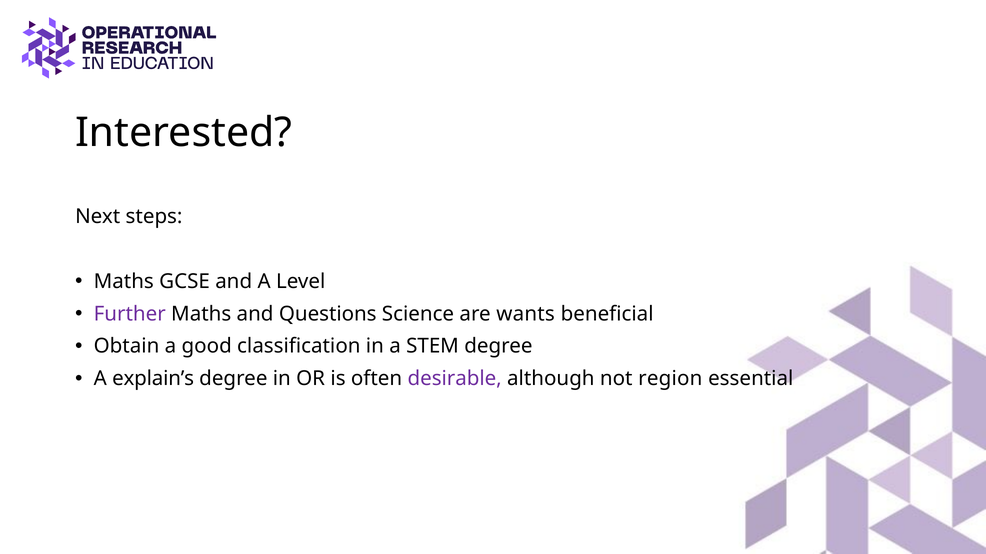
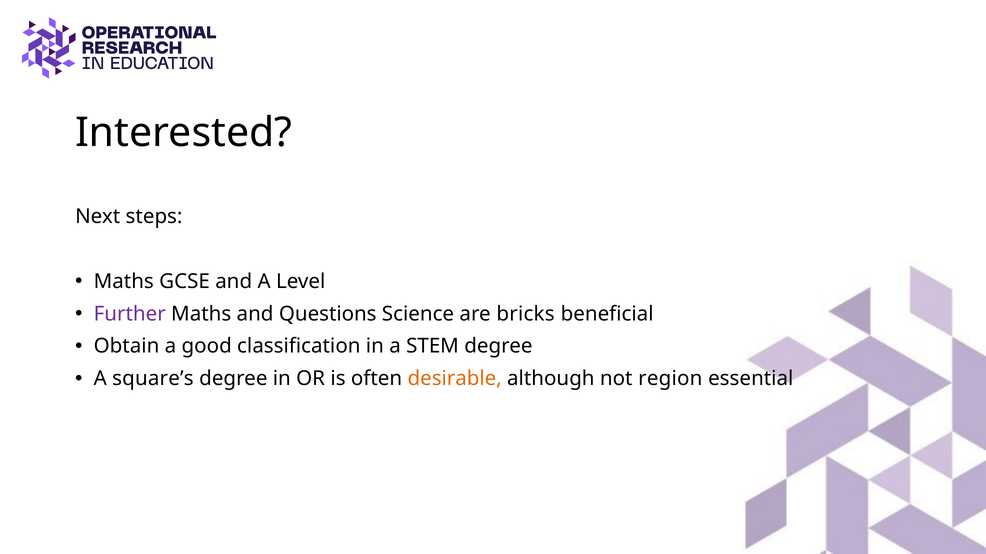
wants: wants -> bricks (526, 314)
explain’s: explain’s -> square’s (153, 379)
desirable colour: purple -> orange (455, 379)
